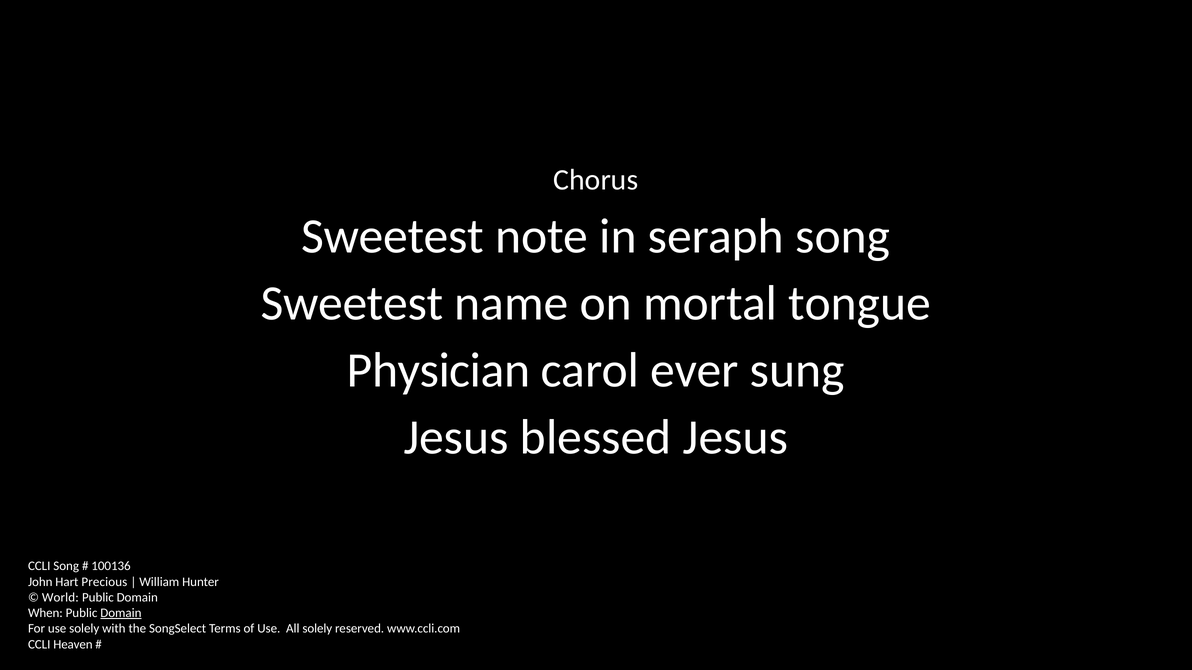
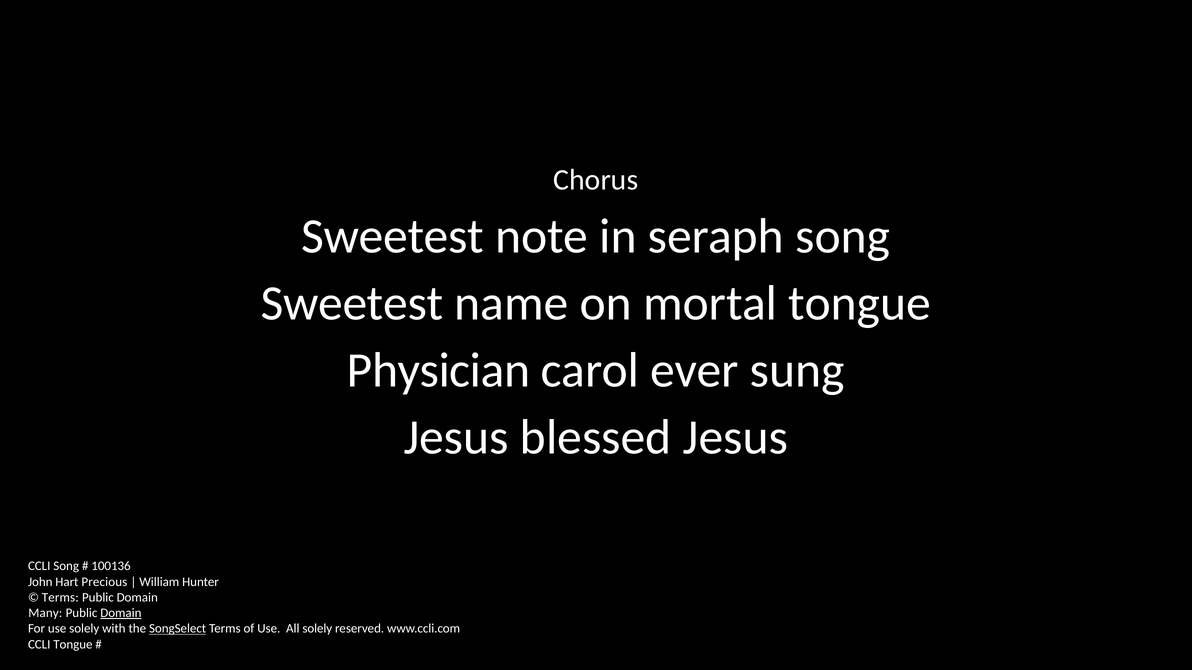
World: World -> Terms (60, 598)
When: When -> Many (45, 613)
SongSelect underline: none -> present (178, 629)
CCLI Heaven: Heaven -> Tongue (73, 645)
